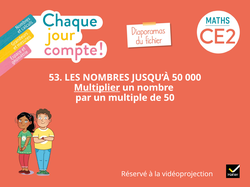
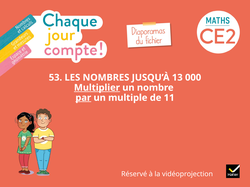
JUSQU’À 50: 50 -> 13 (177, 78)
par underline: none -> present (83, 98)
de 50: 50 -> 11 (169, 98)
